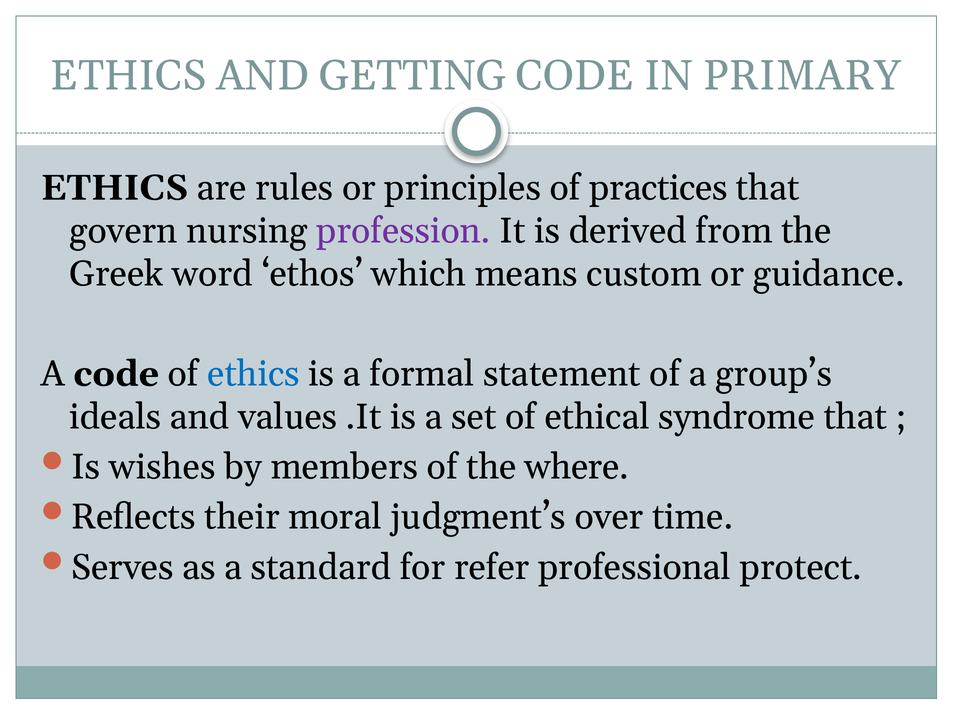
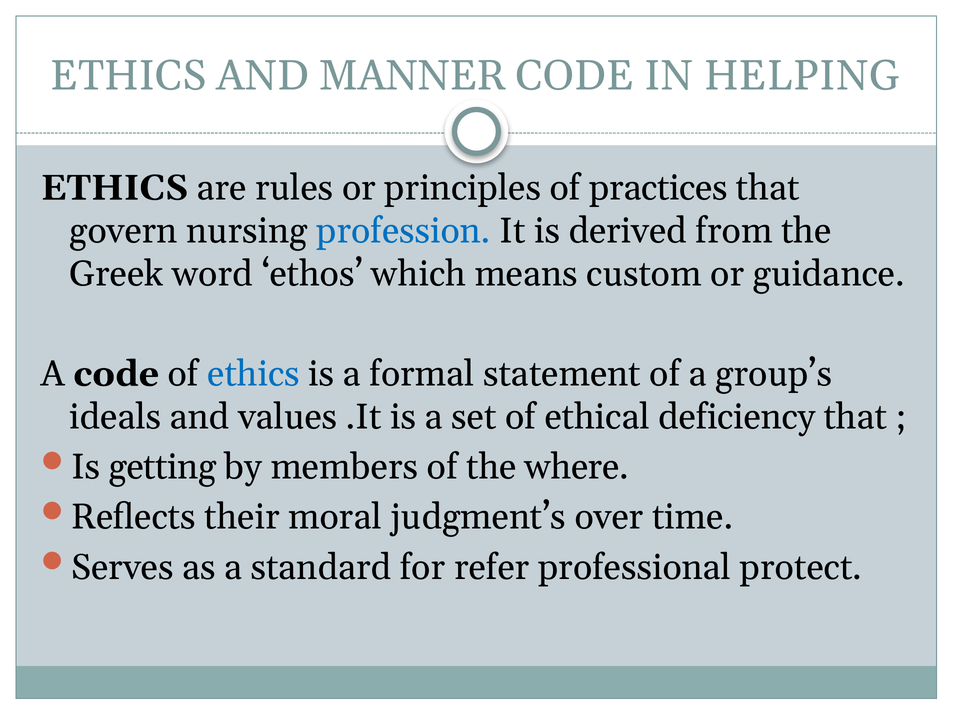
GETTING: GETTING -> MANNER (413, 76)
PRIMARY: PRIMARY -> HELPING (802, 76)
profession colour: purple -> blue (403, 231)
syndrome: syndrome -> deficiency (737, 417)
wishes: wishes -> getting (163, 467)
